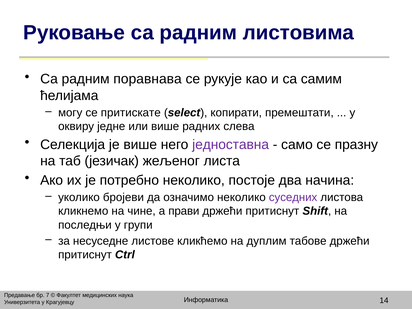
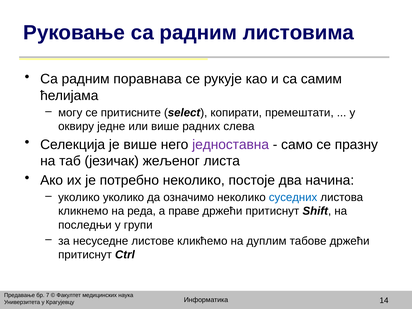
притискате: притискате -> притисните (131, 113)
уколико бројеви: бројеви -> уколико (123, 197)
суседних colour: purple -> blue (293, 197)
чине: чине -> реда (142, 211)
прави: прави -> праве (184, 211)
